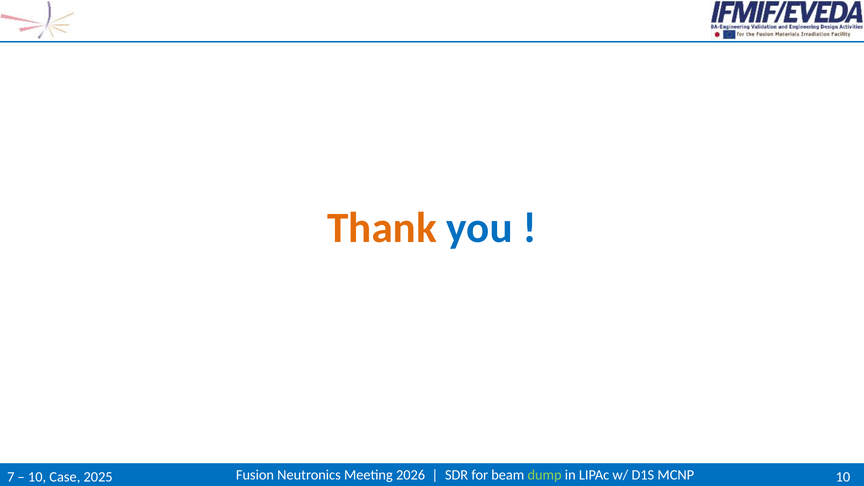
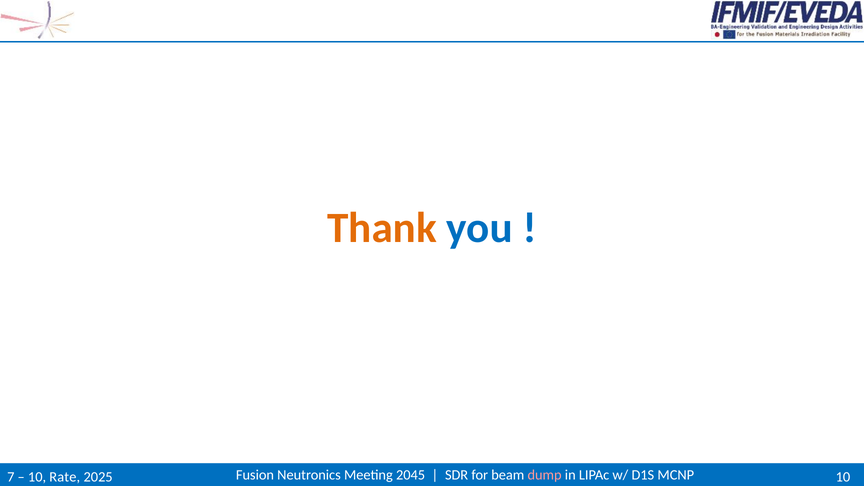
2026: 2026 -> 2045 (411, 475)
dump colour: light green -> pink (545, 475)
Case: Case -> Rate (65, 477)
